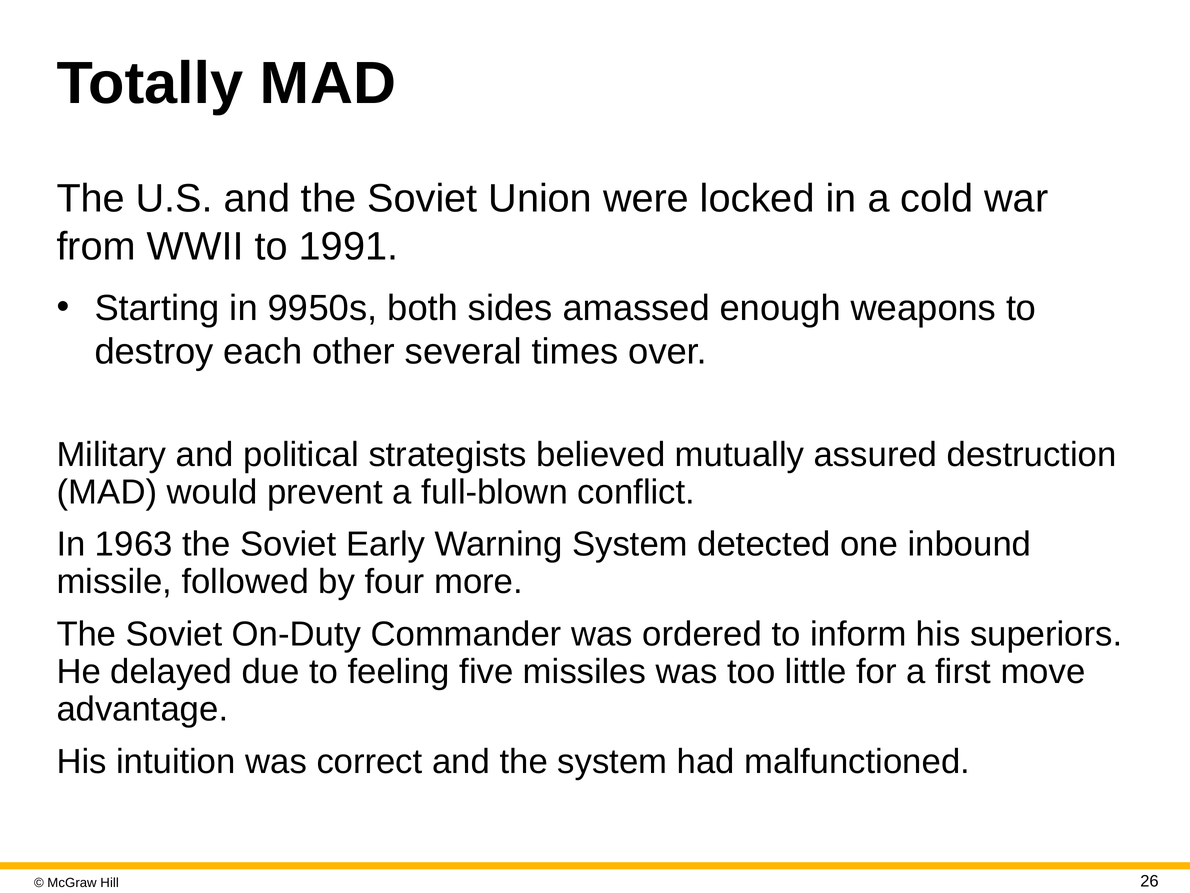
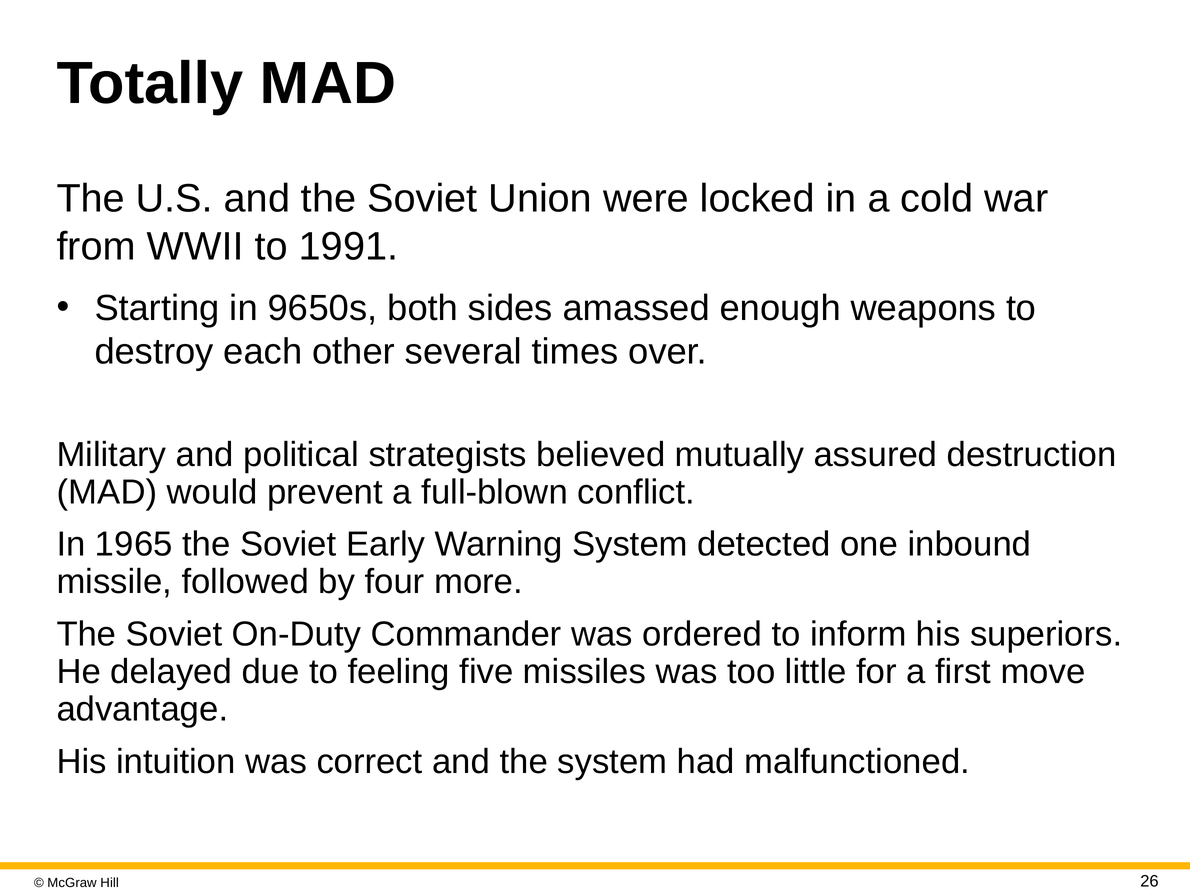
99: 99 -> 96 (288, 308)
63: 63 -> 65 (153, 544)
